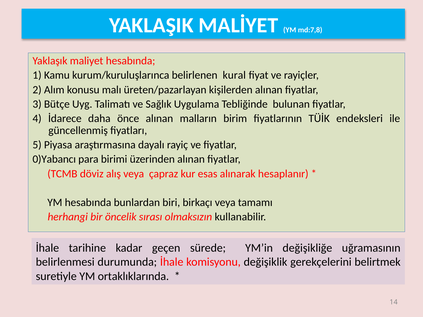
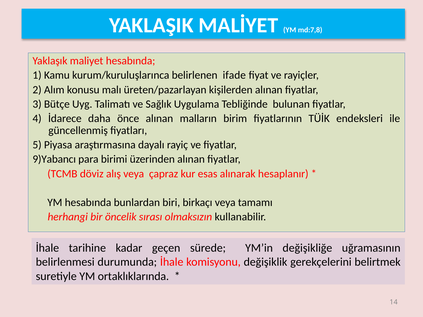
kural: kural -> ifade (234, 75)
0)Yabancı: 0)Yabancı -> 9)Yabancı (54, 159)
